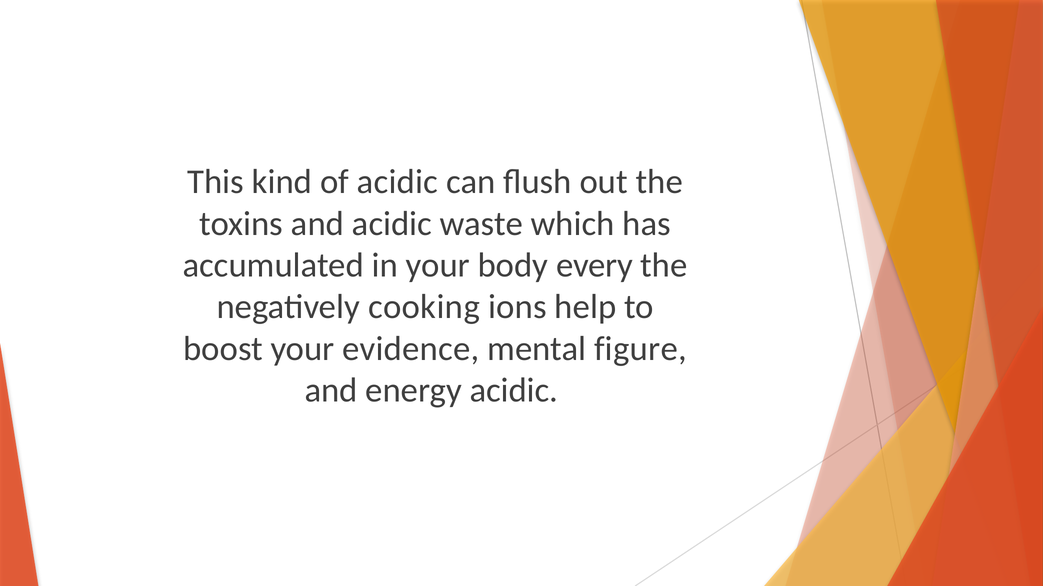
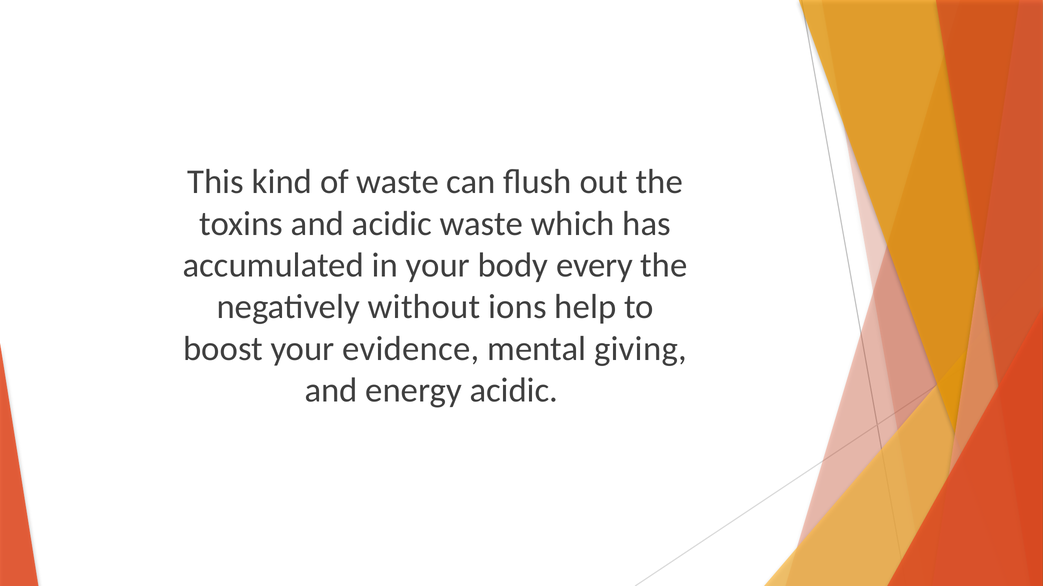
of acidic: acidic -> waste (398, 182)
cooking: cooking -> without (424, 307)
figure: figure -> giving (640, 349)
